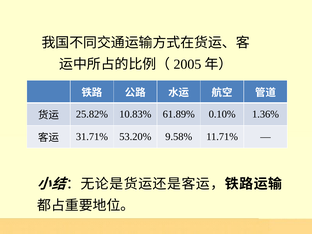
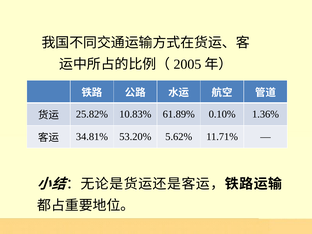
31.71%: 31.71% -> 34.81% (92, 137)
9.58%: 9.58% -> 5.62% (179, 137)
